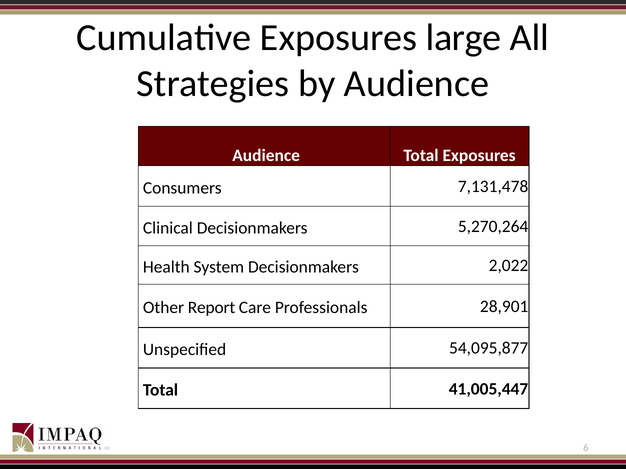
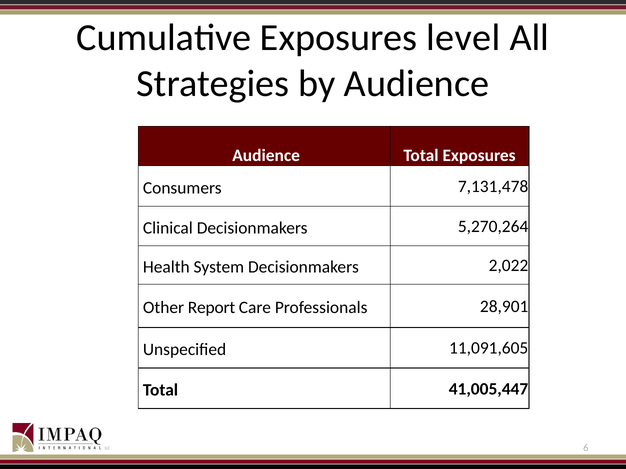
large: large -> level (463, 38)
54,095,877: 54,095,877 -> 11,091,605 (489, 349)
